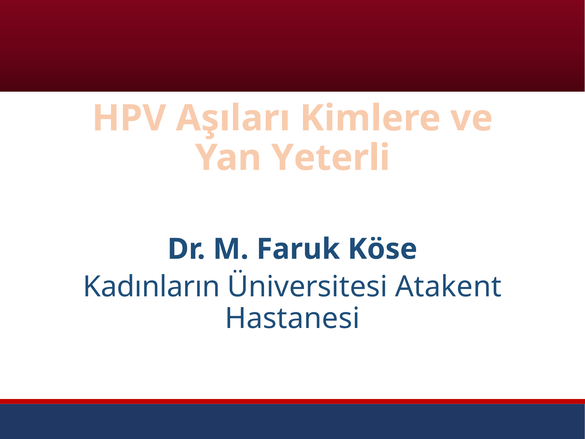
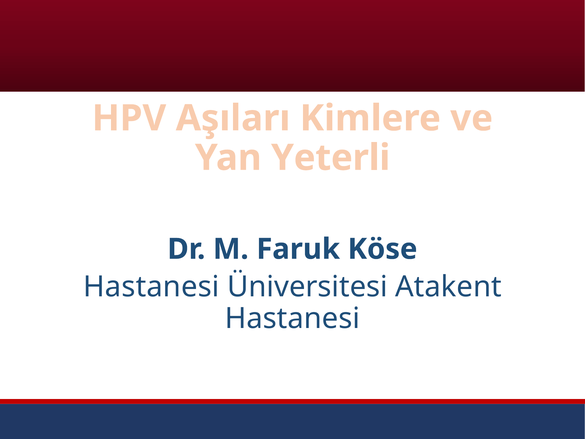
Kadınların: Kadınların -> Hastanesi (151, 287)
